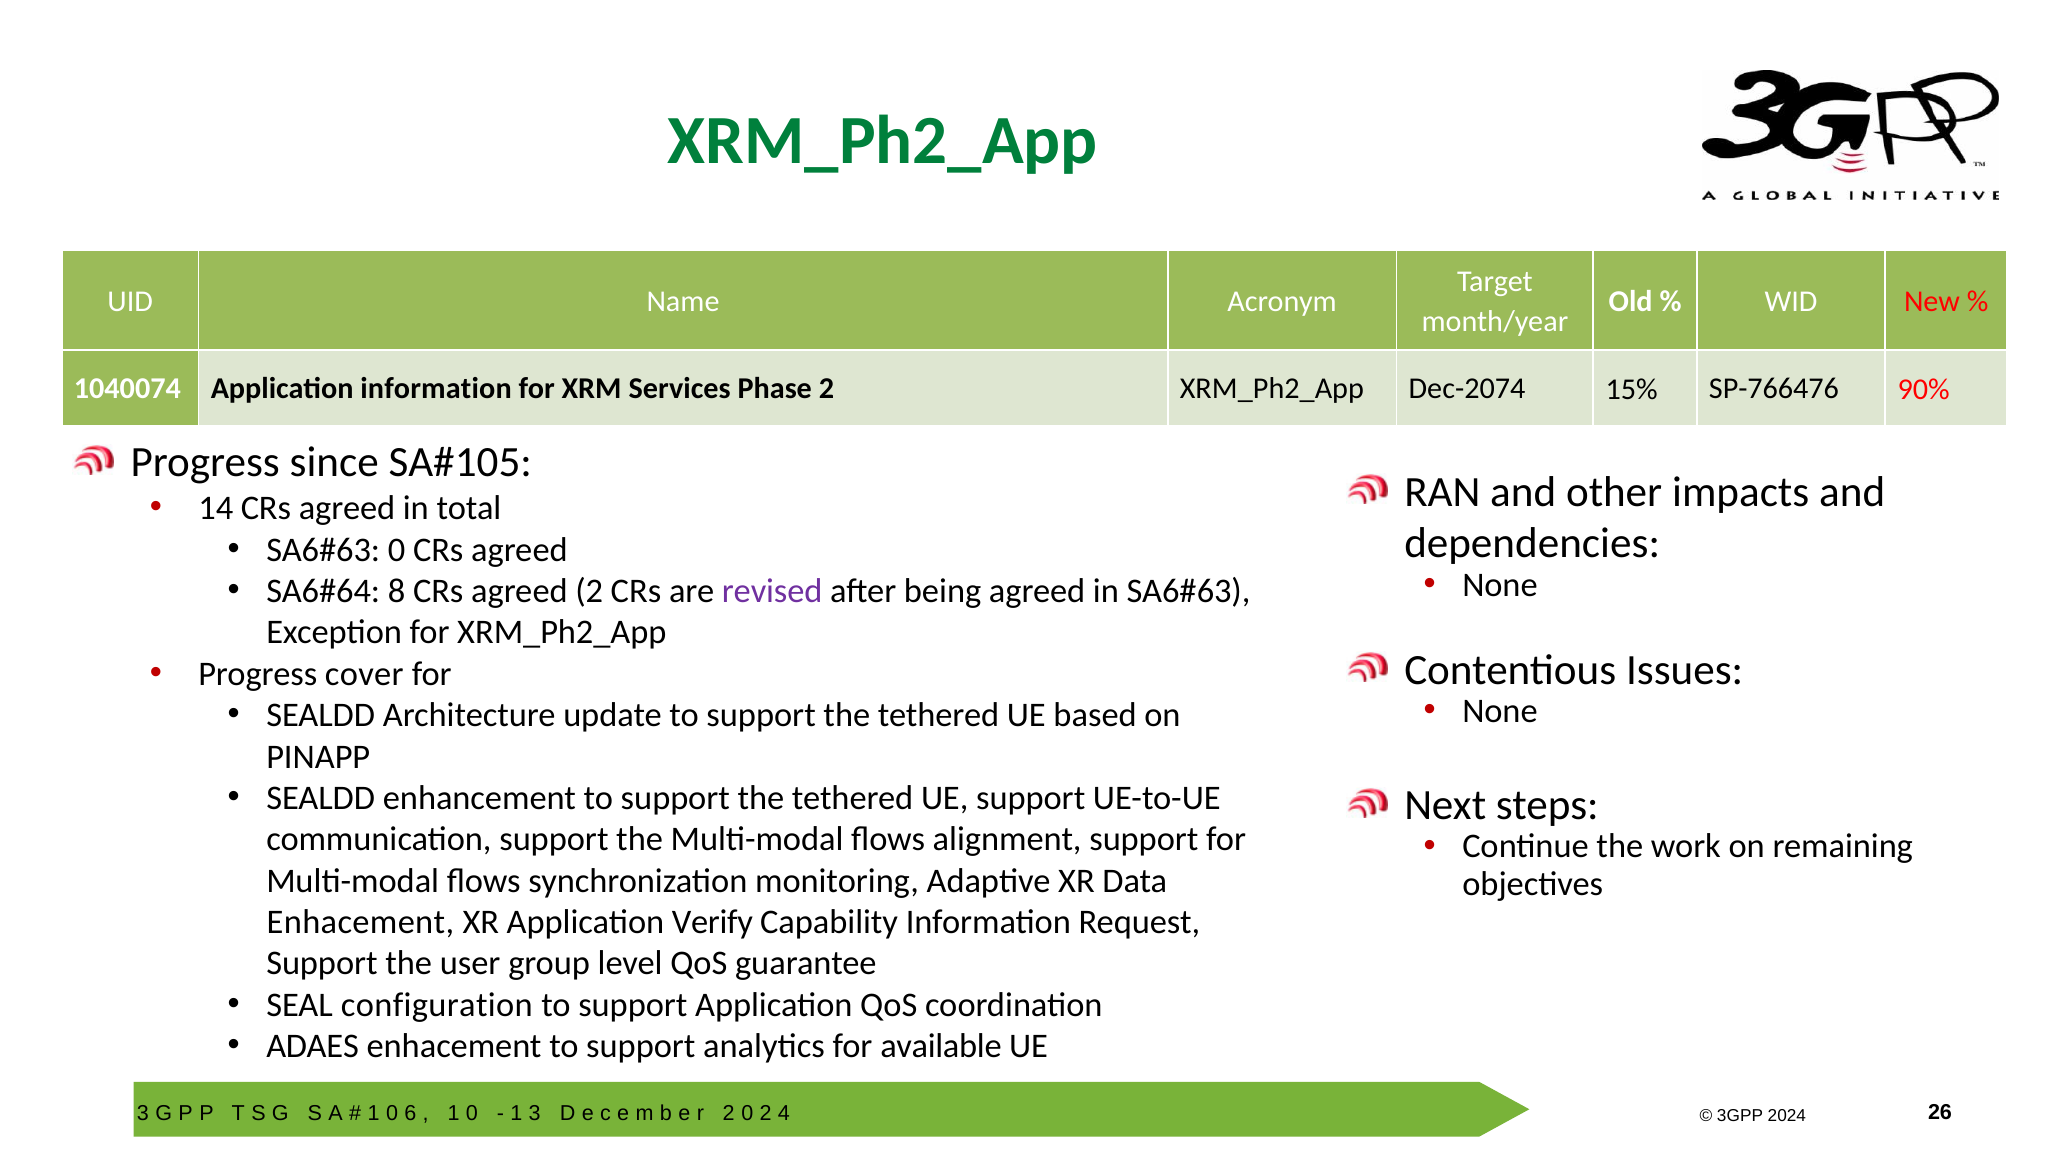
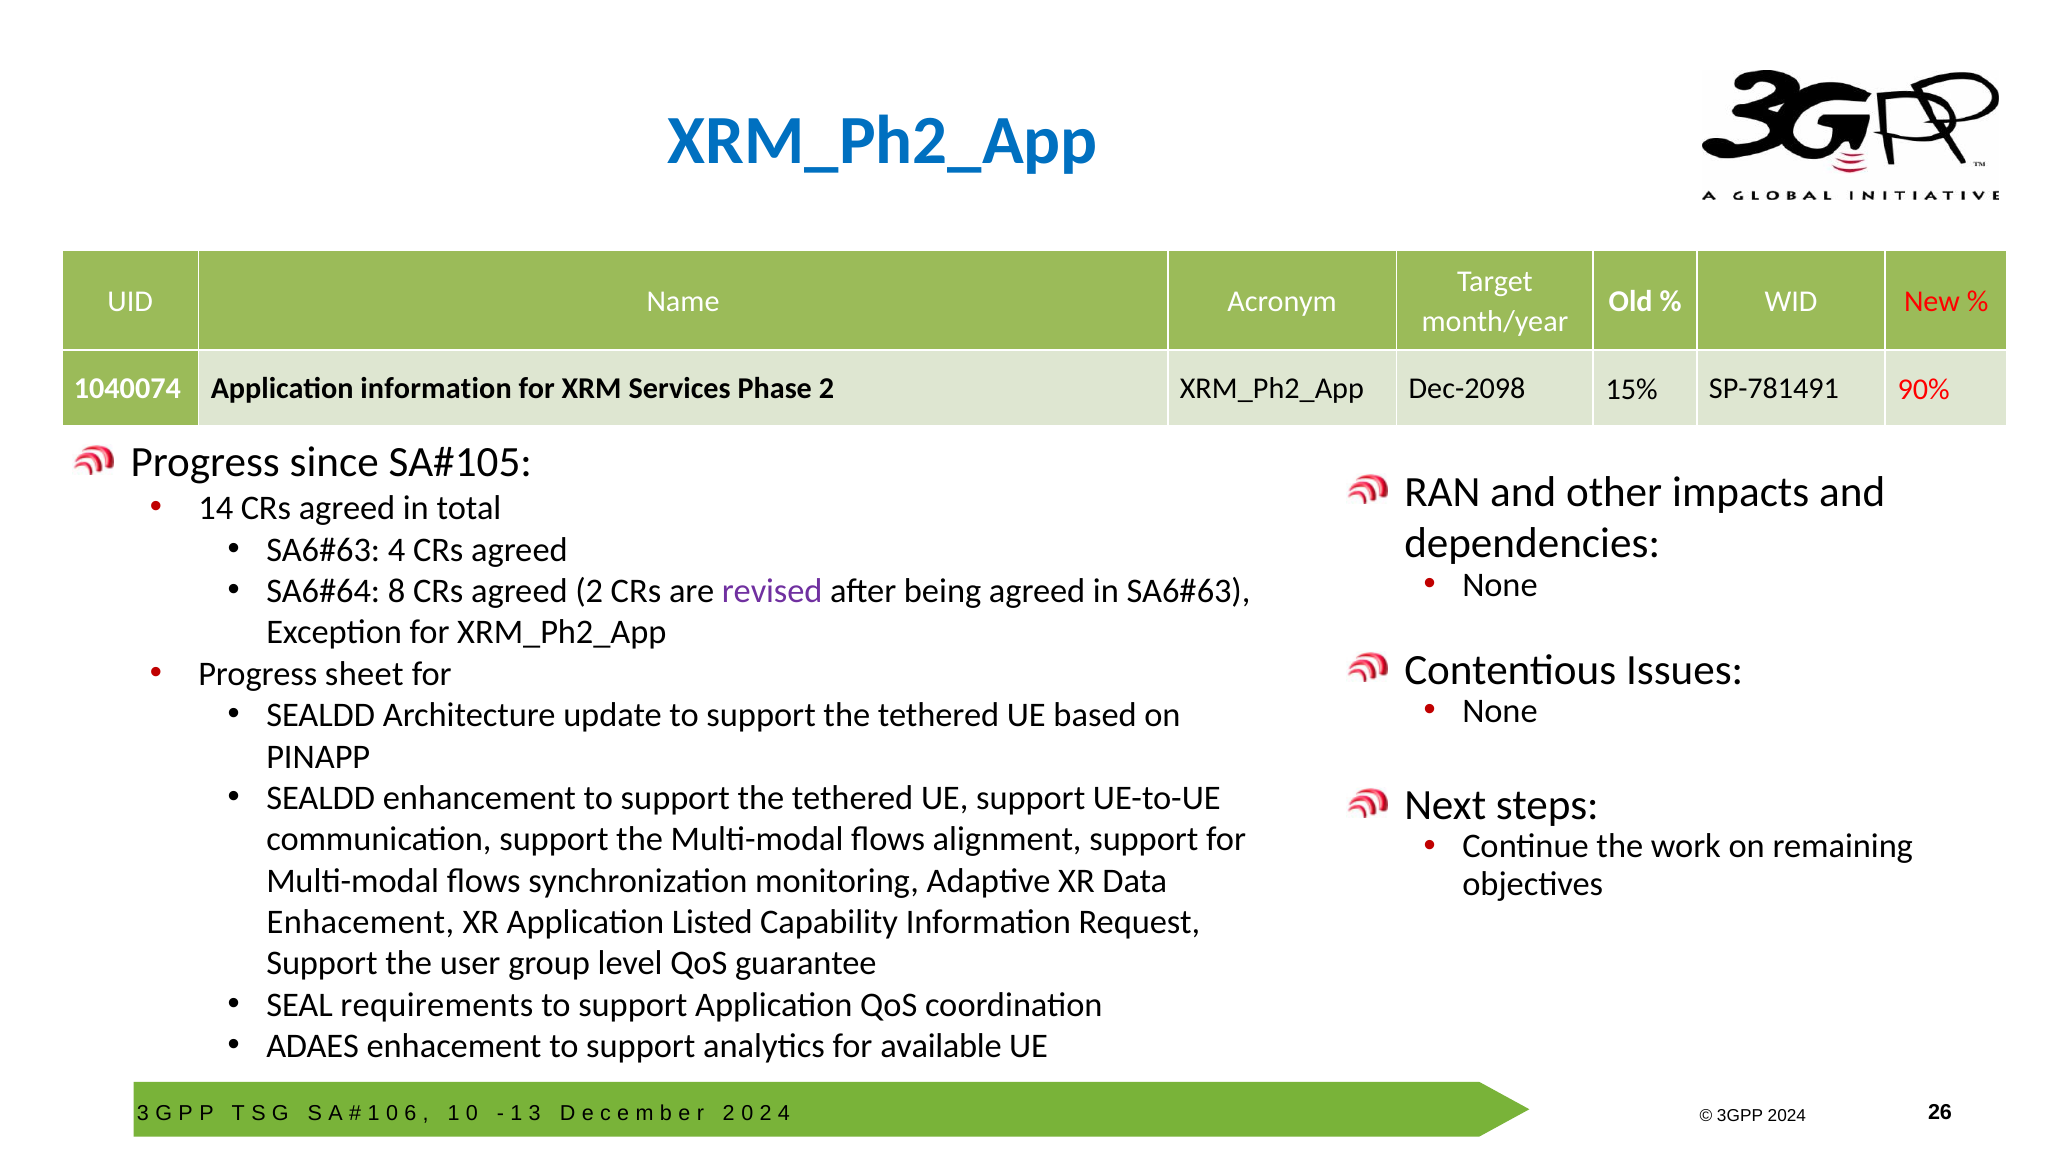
XRM_Ph2_App colour: green -> blue (883, 141)
Dec-2074: Dec-2074 -> Dec-2098 (1467, 388)
SP-766476: SP-766476 -> SP-781491 (1774, 388)
0: 0 -> 4 (397, 550)
cover: cover -> sheet (364, 674)
Verify: Verify -> Listed (712, 922)
configuration: configuration -> requirements (437, 1005)
